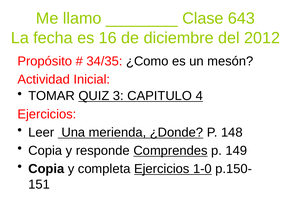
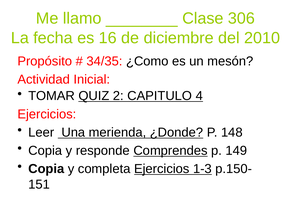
643: 643 -> 306 (241, 18)
2012: 2012 -> 2010 (262, 38)
3: 3 -> 2 (118, 96)
1-0: 1-0 -> 1-3 (202, 168)
